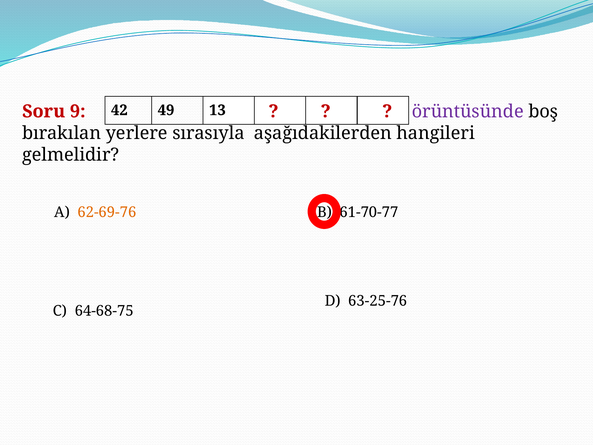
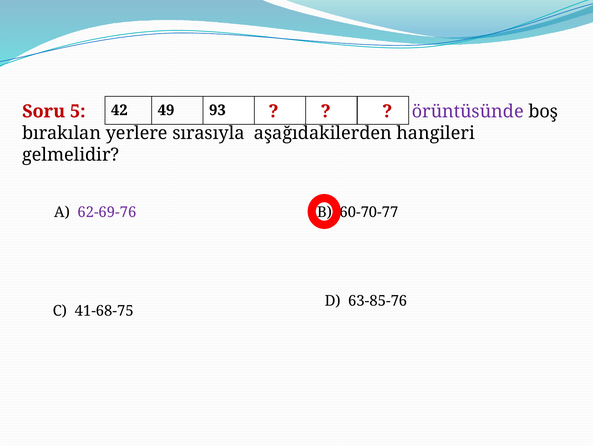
13: 13 -> 93 (217, 110)
9: 9 -> 5 (78, 111)
62-69-76 colour: orange -> purple (107, 212)
61-70-77: 61-70-77 -> 60-70-77 (369, 212)
63-25-76: 63-25-76 -> 63-85-76 (378, 301)
64-68-75: 64-68-75 -> 41-68-75 (104, 311)
